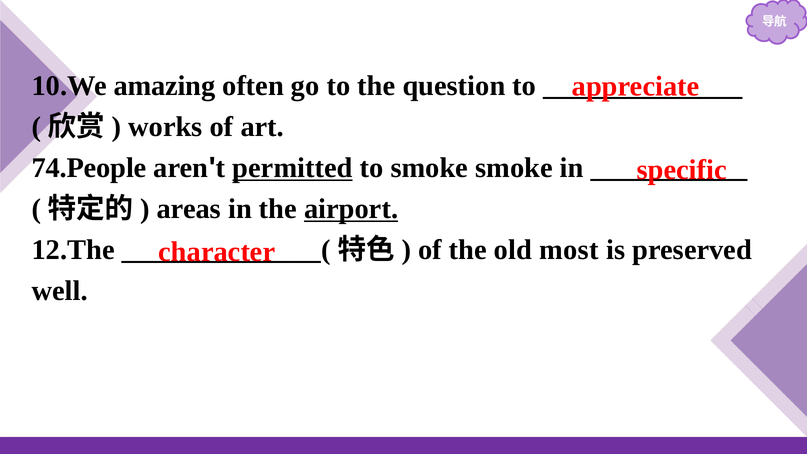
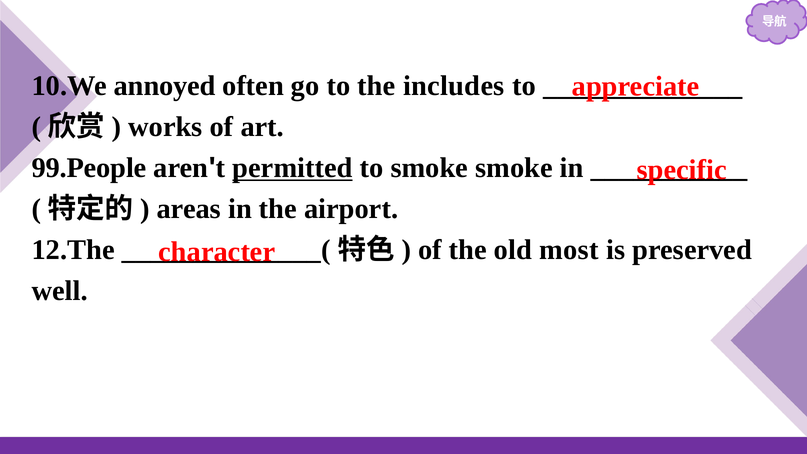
amazing: amazing -> annoyed (165, 86)
question: question -> includes (454, 86)
74.People: 74.People -> 99.People (89, 168)
airport underline: present -> none (351, 209)
